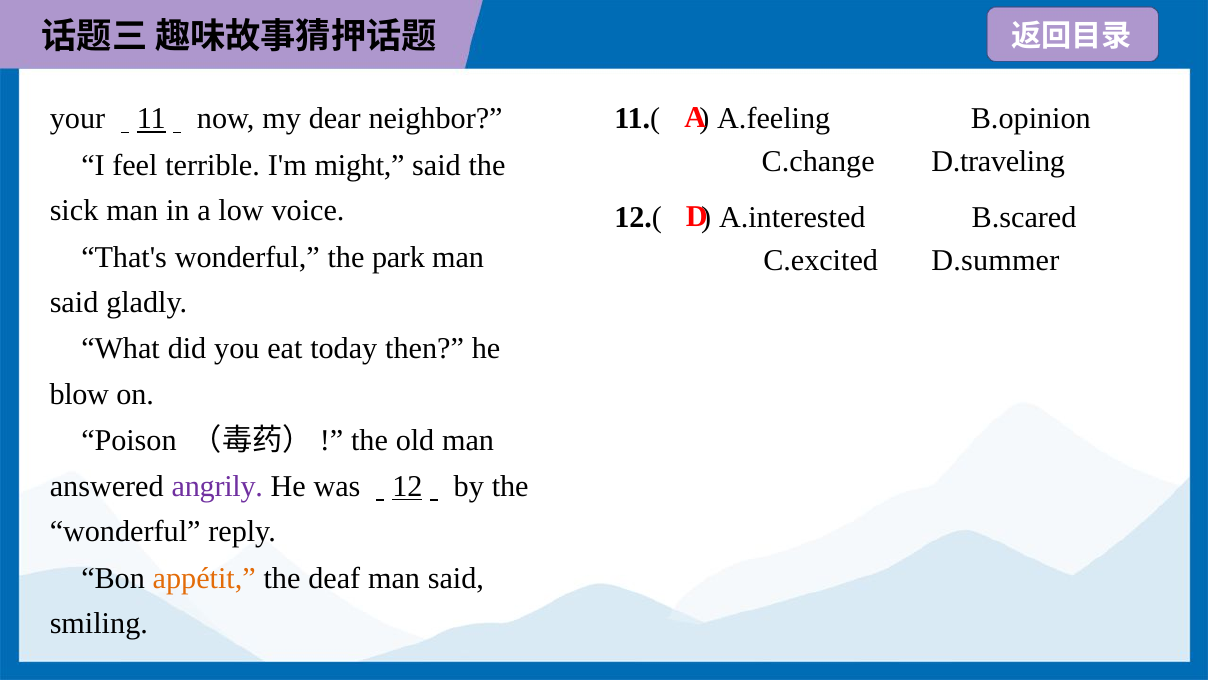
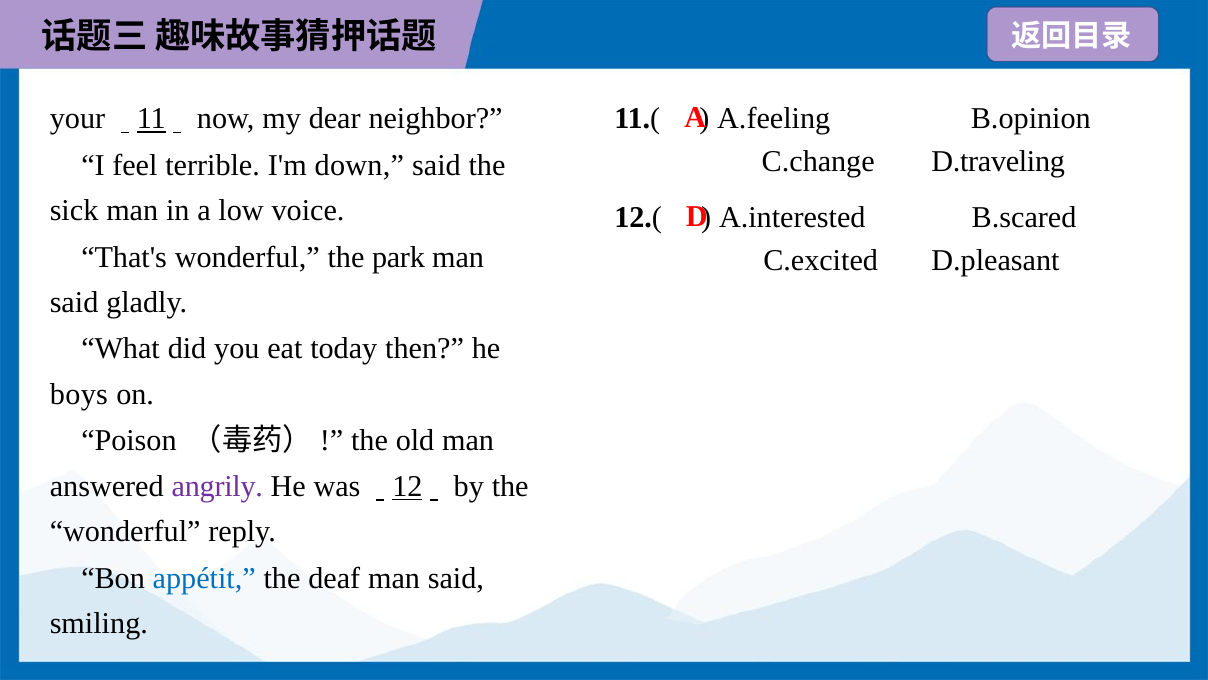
might: might -> down (359, 165)
D.summer: D.summer -> D.pleasant (995, 260)
blow: blow -> boys (79, 394)
appétit colour: orange -> blue (204, 578)
